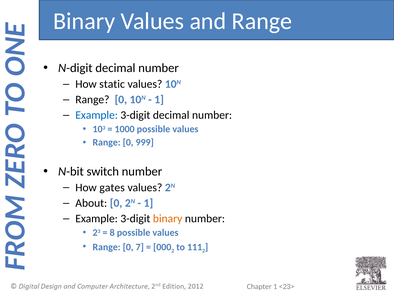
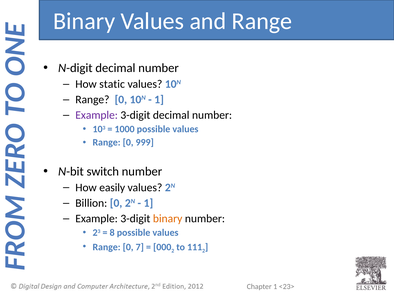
Example colour: blue -> purple (97, 115)
gates: gates -> easily (112, 187)
About: About -> Billion (91, 203)
